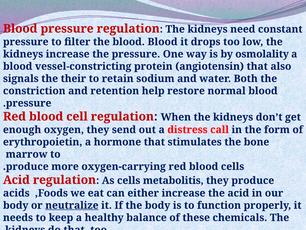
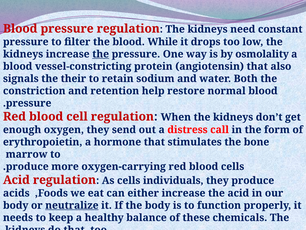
blood Blood: Blood -> While (163, 42)
the underline: none -> present (101, 54)
metabolitis: metabolitis -> individuals (173, 180)
